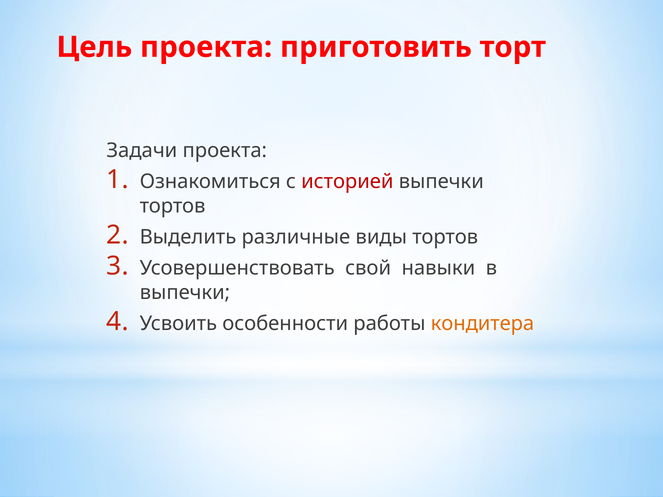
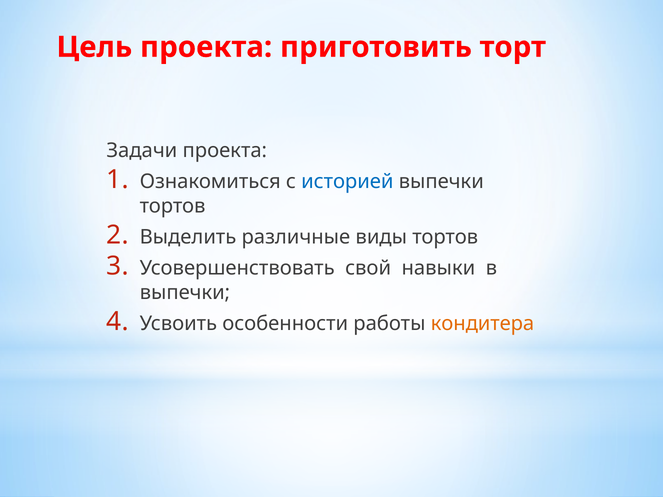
историей colour: red -> blue (347, 182)
